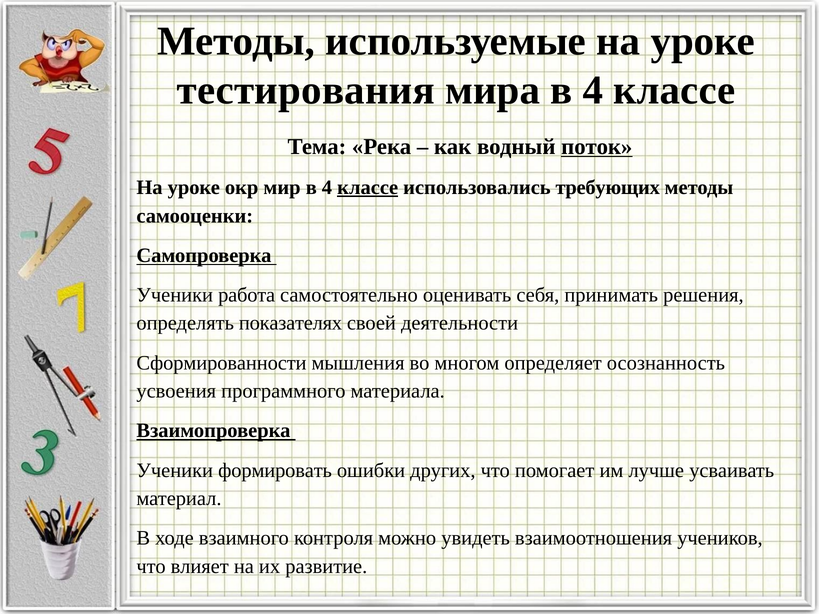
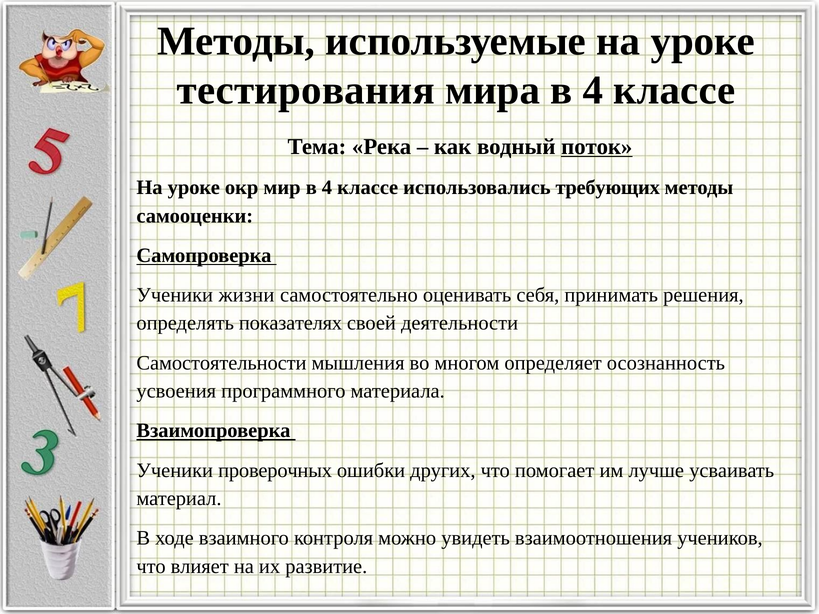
классе underline: present -> none (368, 188)
работа: работа -> жизни (246, 295)
Сформированности: Сформированности -> Самостоятельности (222, 363)
формировать: формировать -> проверочных (275, 470)
